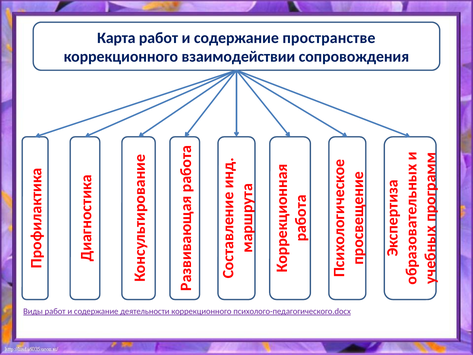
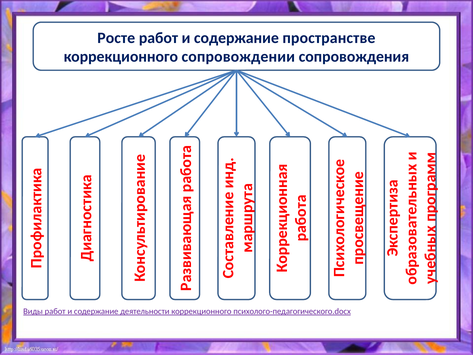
Карта: Карта -> Росте (116, 38)
взаимодействии: взаимодействии -> сопровождении (238, 57)
